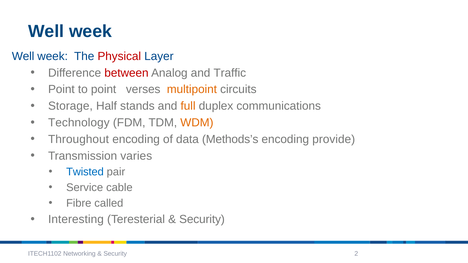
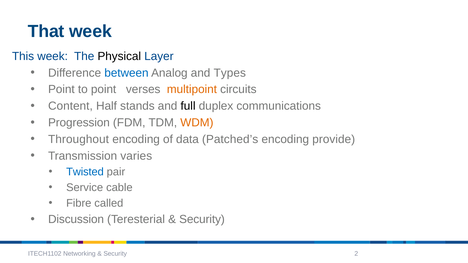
Well: Well -> That (46, 31)
Well: Well -> This (23, 56)
Physical colour: red -> black (119, 56)
between colour: red -> blue (126, 73)
Traffic: Traffic -> Types (230, 73)
Storage: Storage -> Content (70, 106)
full colour: orange -> black (188, 106)
Technology: Technology -> Progression (79, 123)
Methods’s: Methods’s -> Patched’s (230, 139)
Interesting: Interesting -> Discussion (76, 220)
